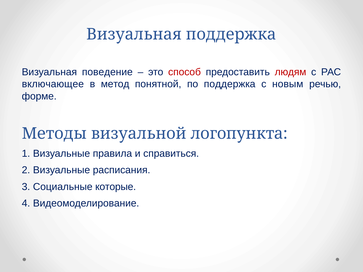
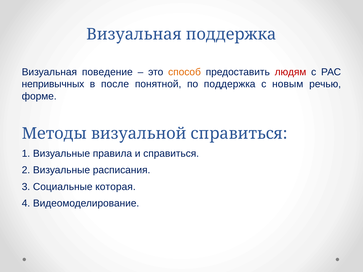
способ colour: red -> orange (184, 72)
включающее: включающее -> непривычных (53, 84)
метод: метод -> после (115, 84)
визуальной логопункта: логопункта -> справиться (239, 134)
которые: которые -> которая (116, 187)
